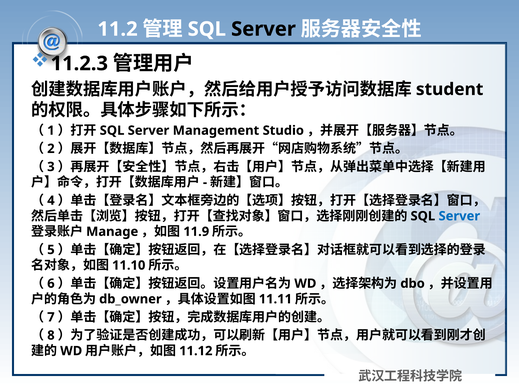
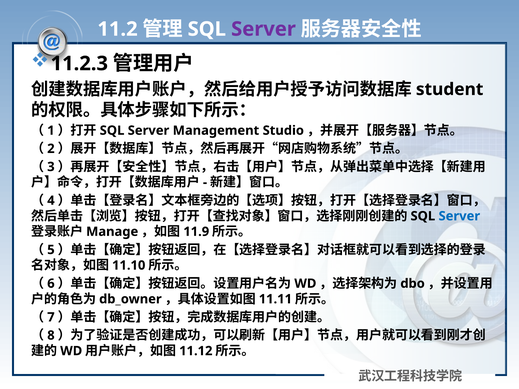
Server colour: black -> purple (263, 29)
